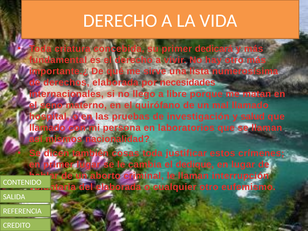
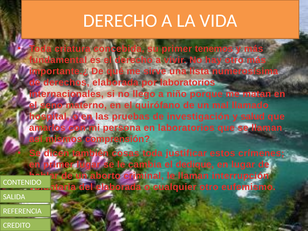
dedicará: dedicará -> tenemos (214, 49)
por necesidades: necesidades -> laboratorios (188, 83)
libre: libre -> niño (177, 94)
llamado: llamado -> amarlos (47, 128)
nacionalidad: nacionalidad -> comprensión (117, 139)
